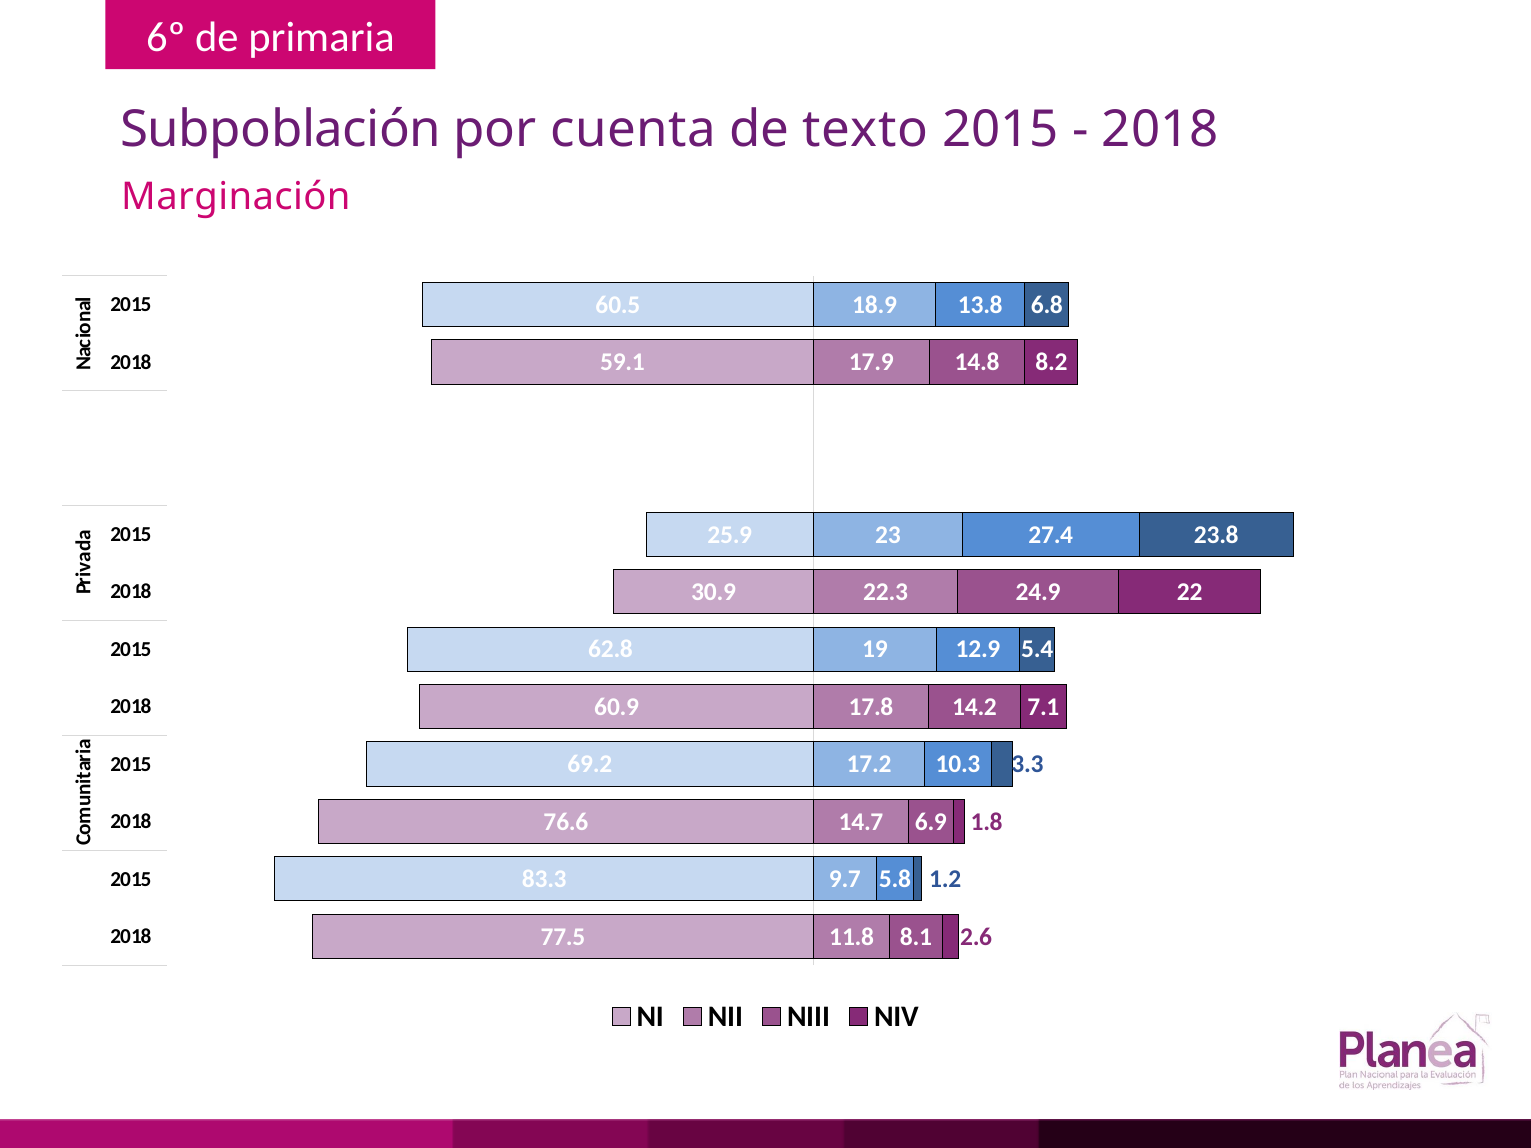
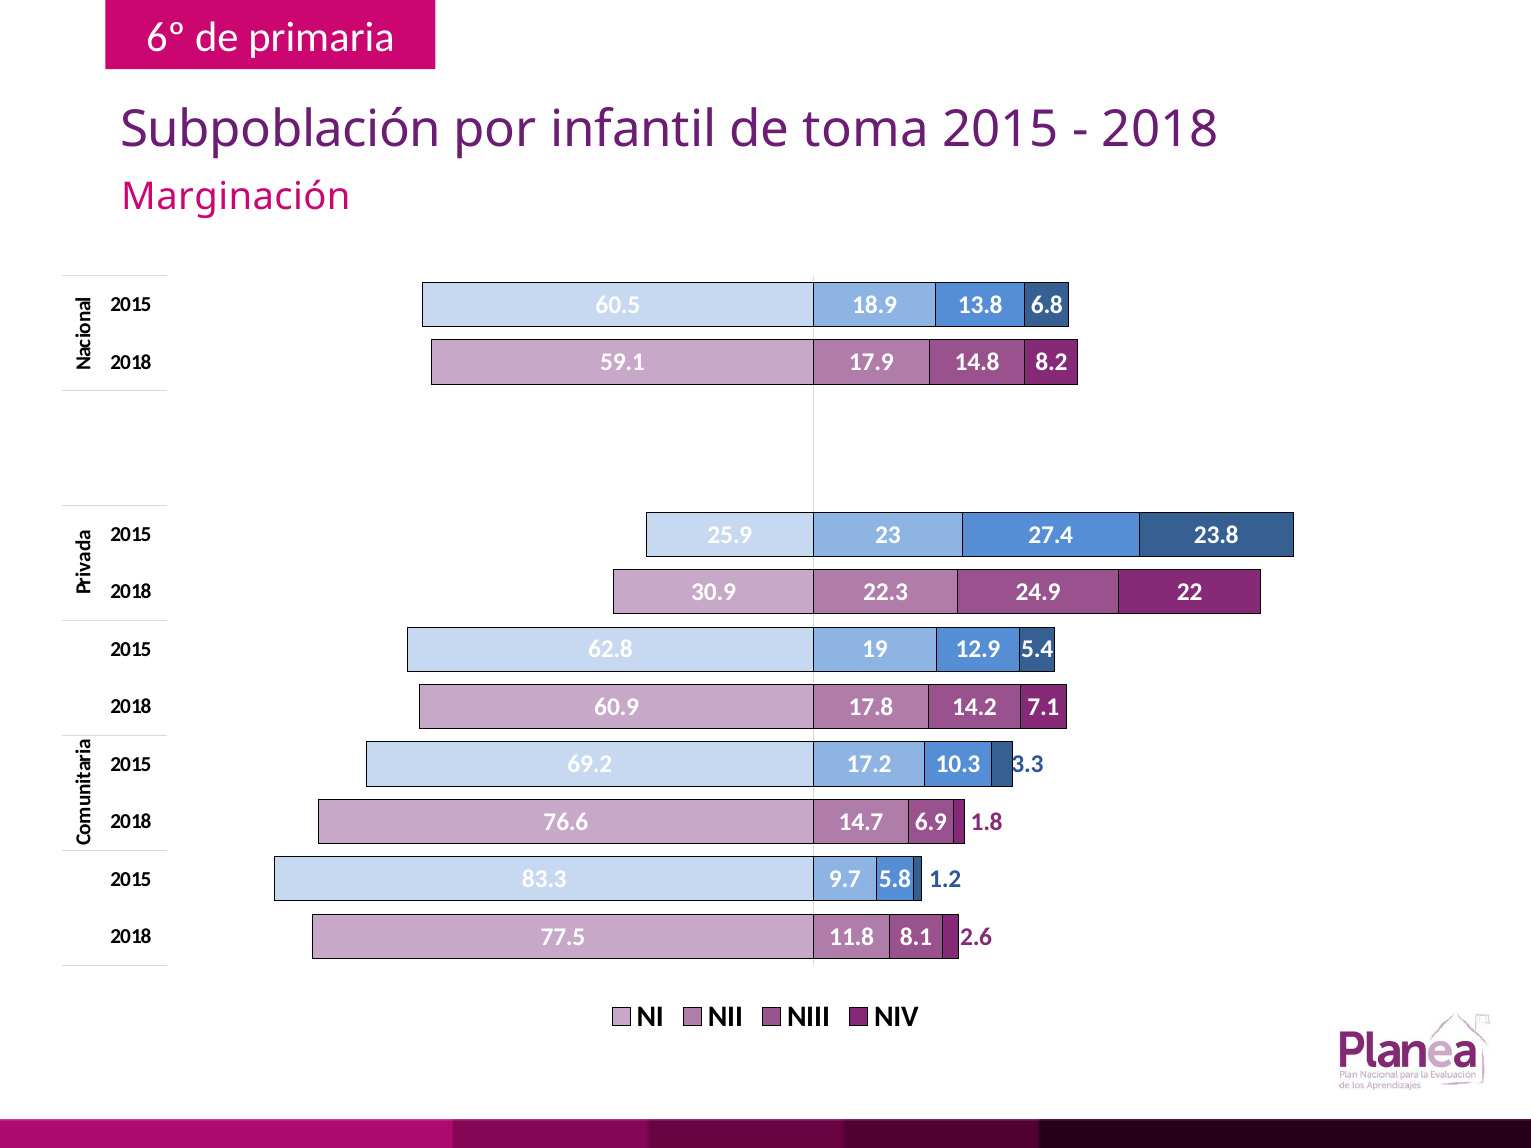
cuenta: cuenta -> infantil (633, 130)
texto: texto -> toma (866, 130)
